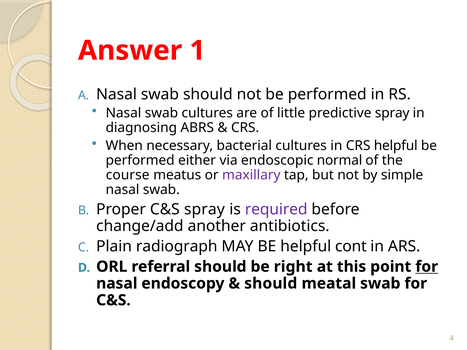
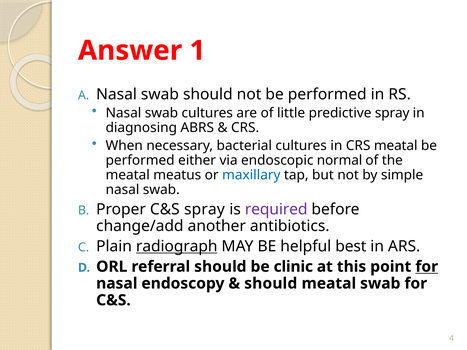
CRS helpful: helpful -> meatal (396, 146)
course: course -> meatal (128, 175)
maxillary colour: purple -> blue (251, 175)
radiograph underline: none -> present (177, 247)
cont: cont -> best (351, 247)
right: right -> clinic (293, 267)
